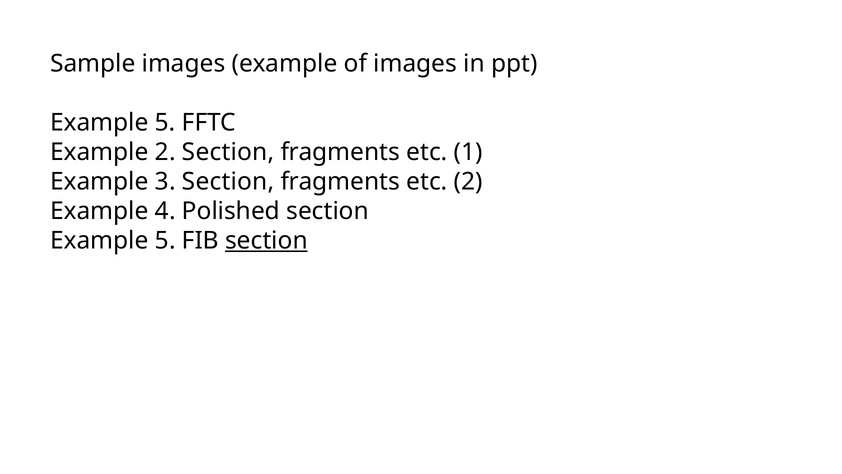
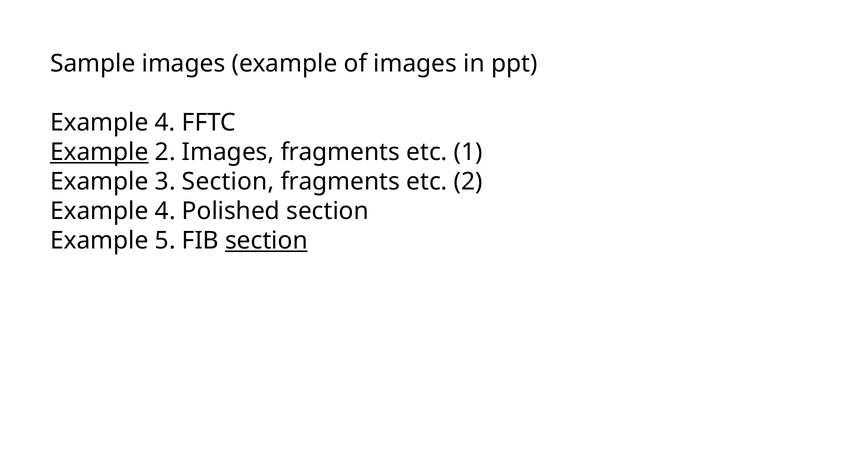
5: 5 -> 4 (165, 122)
Example underline: none -> present (99, 152)
2 Section: Section -> Images (228, 152)
